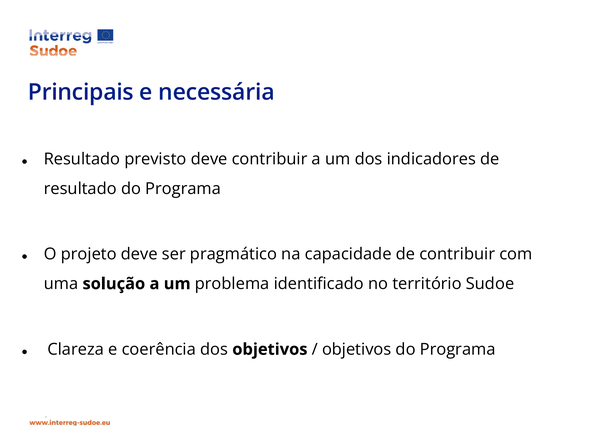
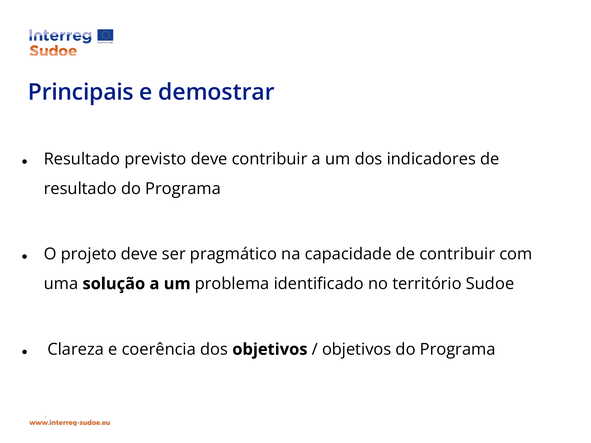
necessária: necessária -> demostrar (217, 92)
